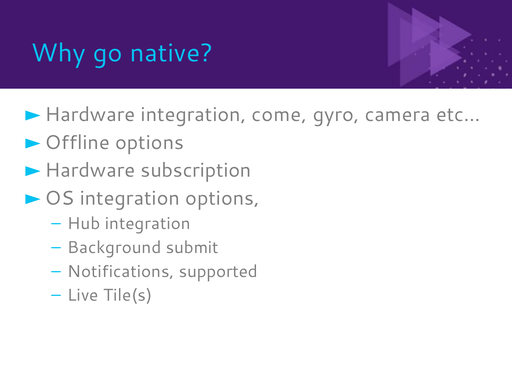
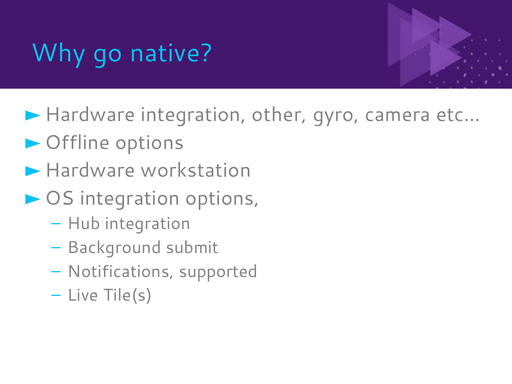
come: come -> other (279, 115)
subscription: subscription -> workstation (196, 170)
